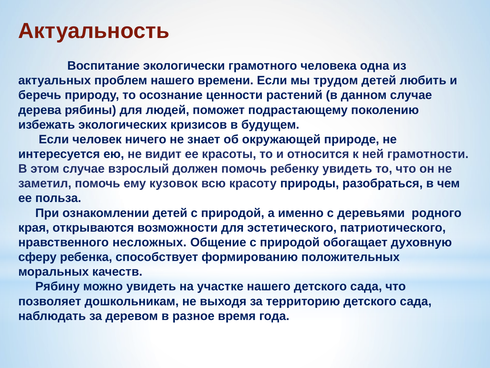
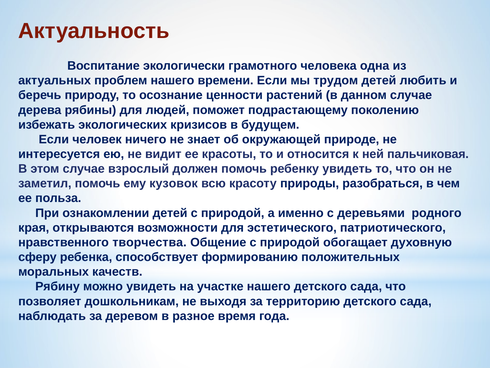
грамотности: грамотности -> пальчиковая (428, 154)
несложных: несложных -> творчества (149, 242)
